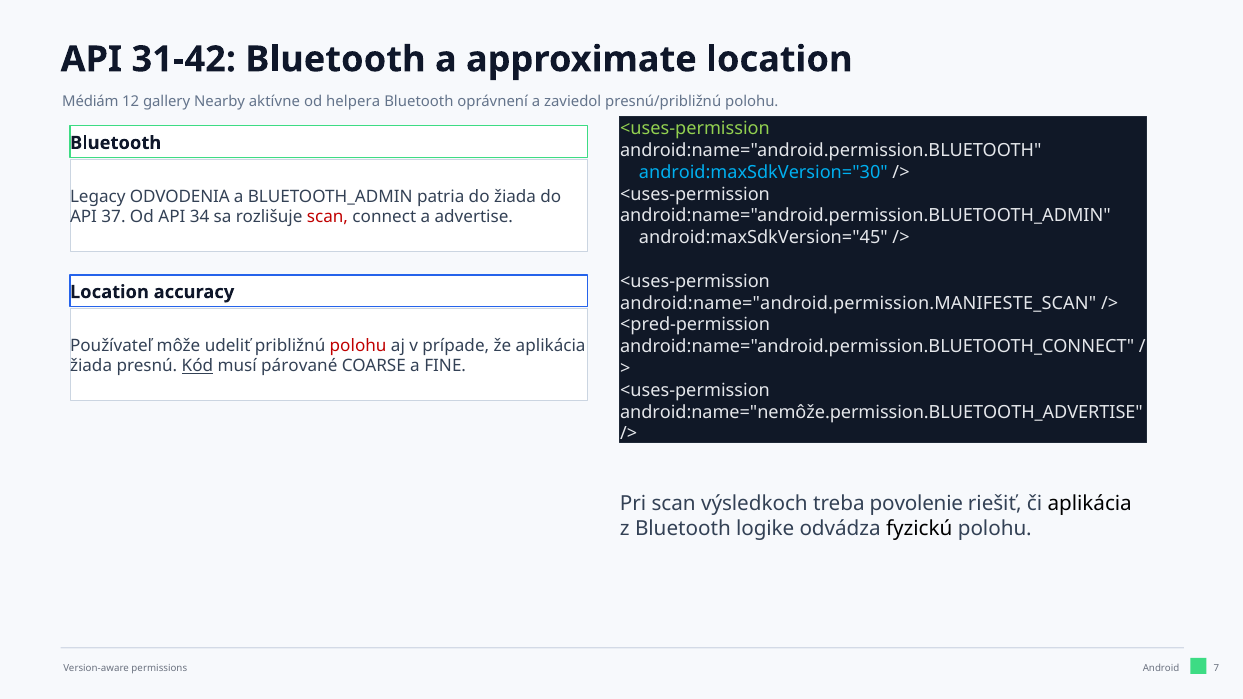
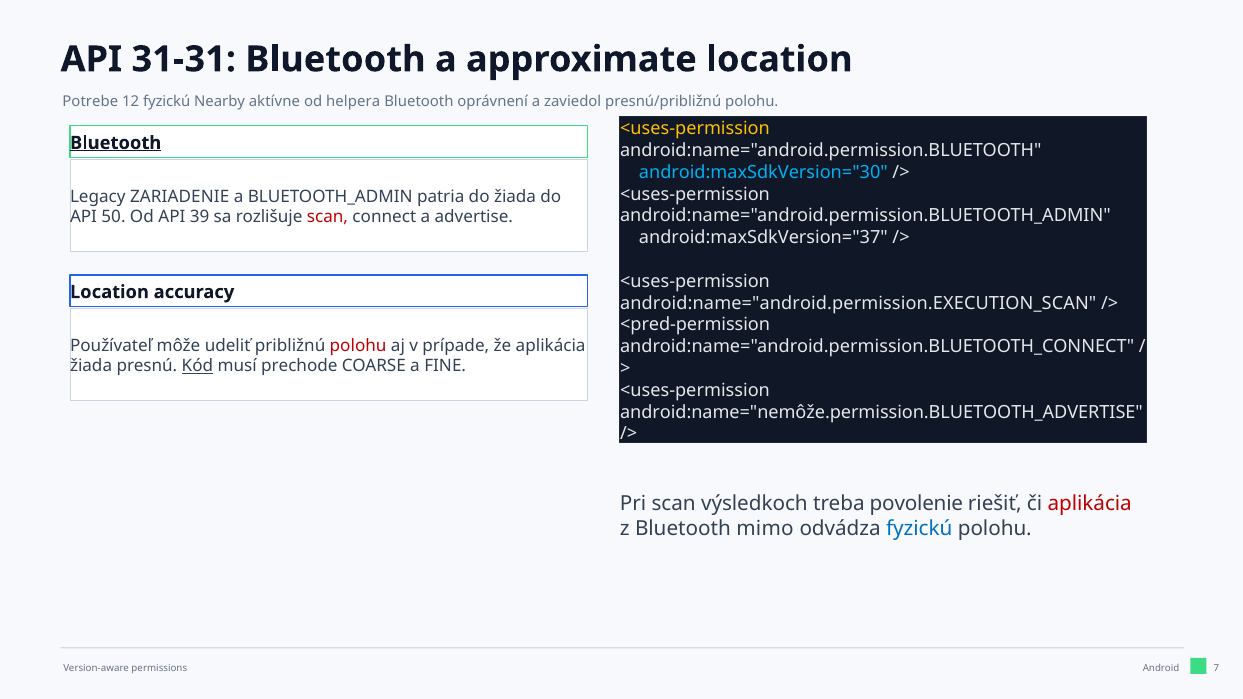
31-42: 31-42 -> 31-31 (184, 59)
Médiám: Médiám -> Potrebe (90, 102)
12 gallery: gallery -> fyzickú (167, 102)
<uses-permission colour: light green -> yellow (695, 129)
Bluetooth underline: none -> present (116, 143)
ODVODENIA: ODVODENIA -> ZARIADENIE (180, 196)
37: 37 -> 50 (114, 217)
34: 34 -> 39 (200, 217)
android:maxSdkVersion="45: android:maxSdkVersion="45 -> android:maxSdkVersion="37 (763, 238)
android:name="android.permission.MANIFESTE_SCAN: android:name="android.permission.MANIFESTE_SCAN -> android:name="android.permission.EXECUTION_SCAN (858, 303)
párované: párované -> prechode (299, 366)
aplikácia colour: black -> red (1090, 504)
logike: logike -> mimo (765, 529)
fyzickú colour: black -> blue (919, 529)
